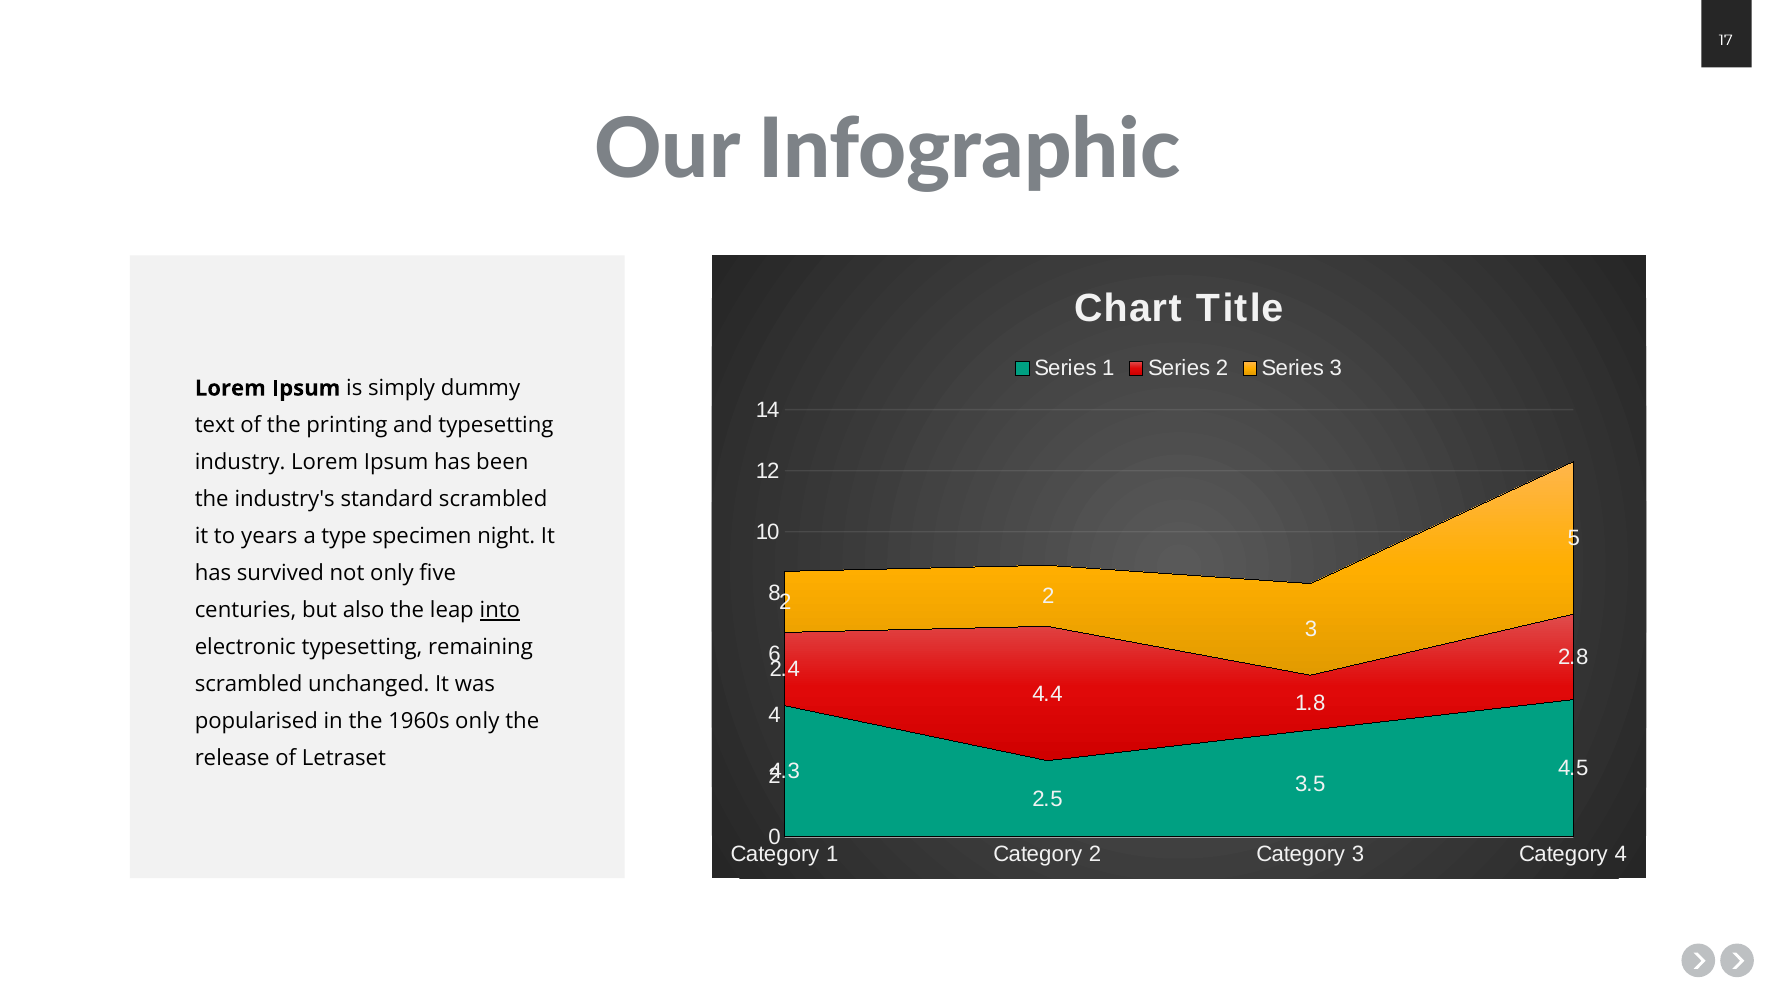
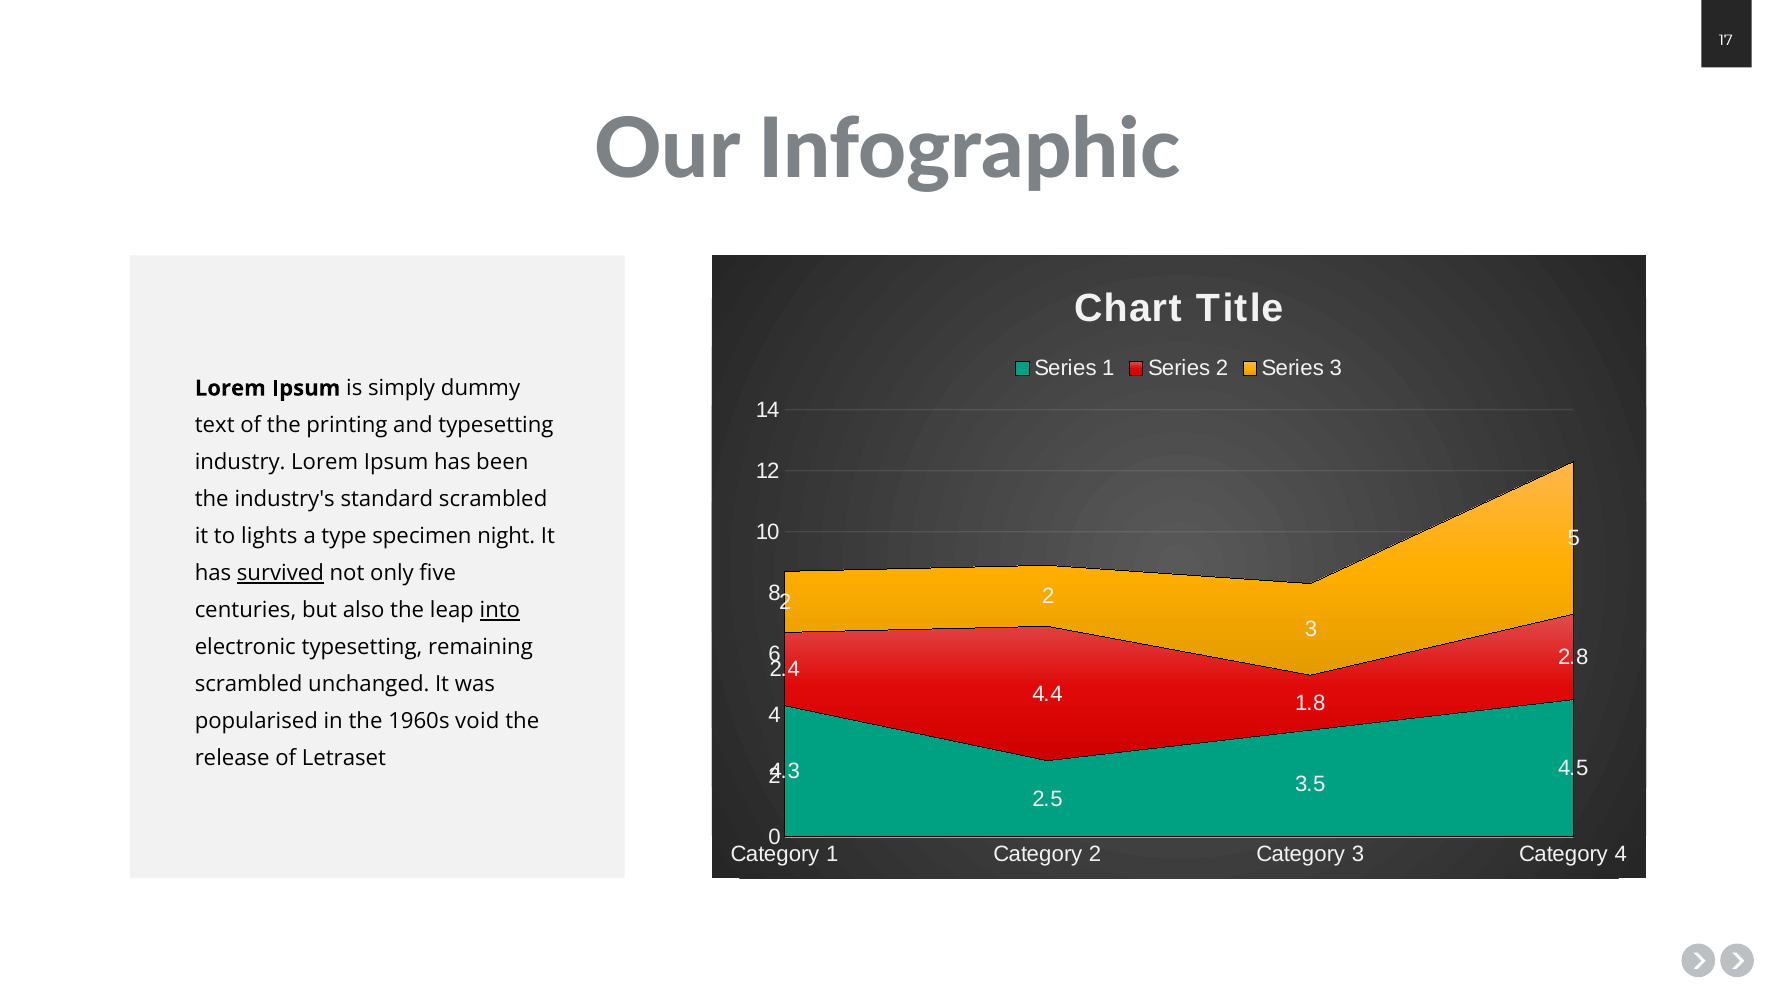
years: years -> lights (269, 536)
survived underline: none -> present (280, 573)
1960s only: only -> void (477, 721)
